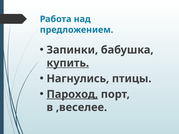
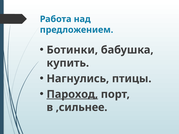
Запинки: Запинки -> Ботинки (72, 50)
купить underline: present -> none (68, 63)
,веселее: ,веселее -> ,сильнее (82, 108)
